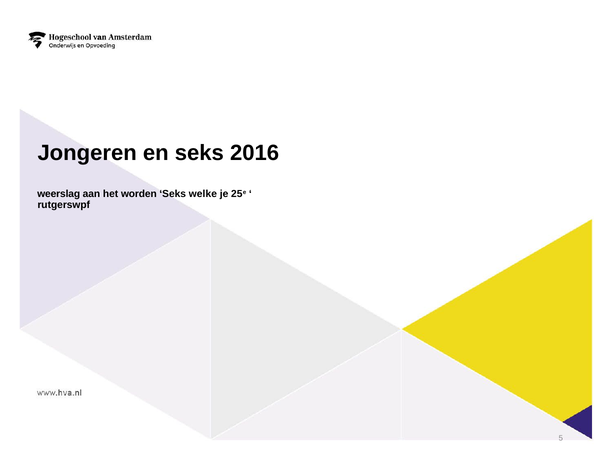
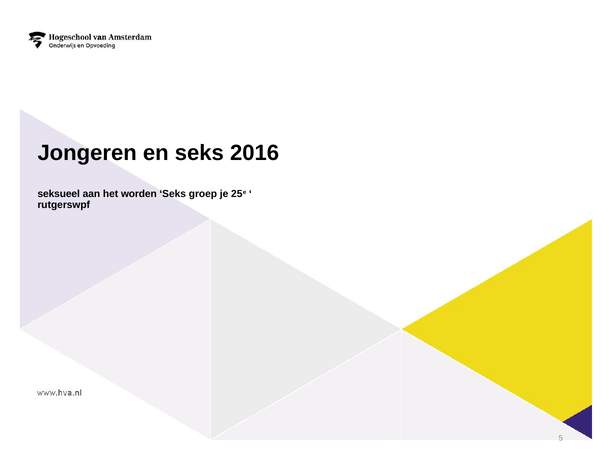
weerslag: weerslag -> seksueel (59, 194)
welke: welke -> groep (203, 194)
